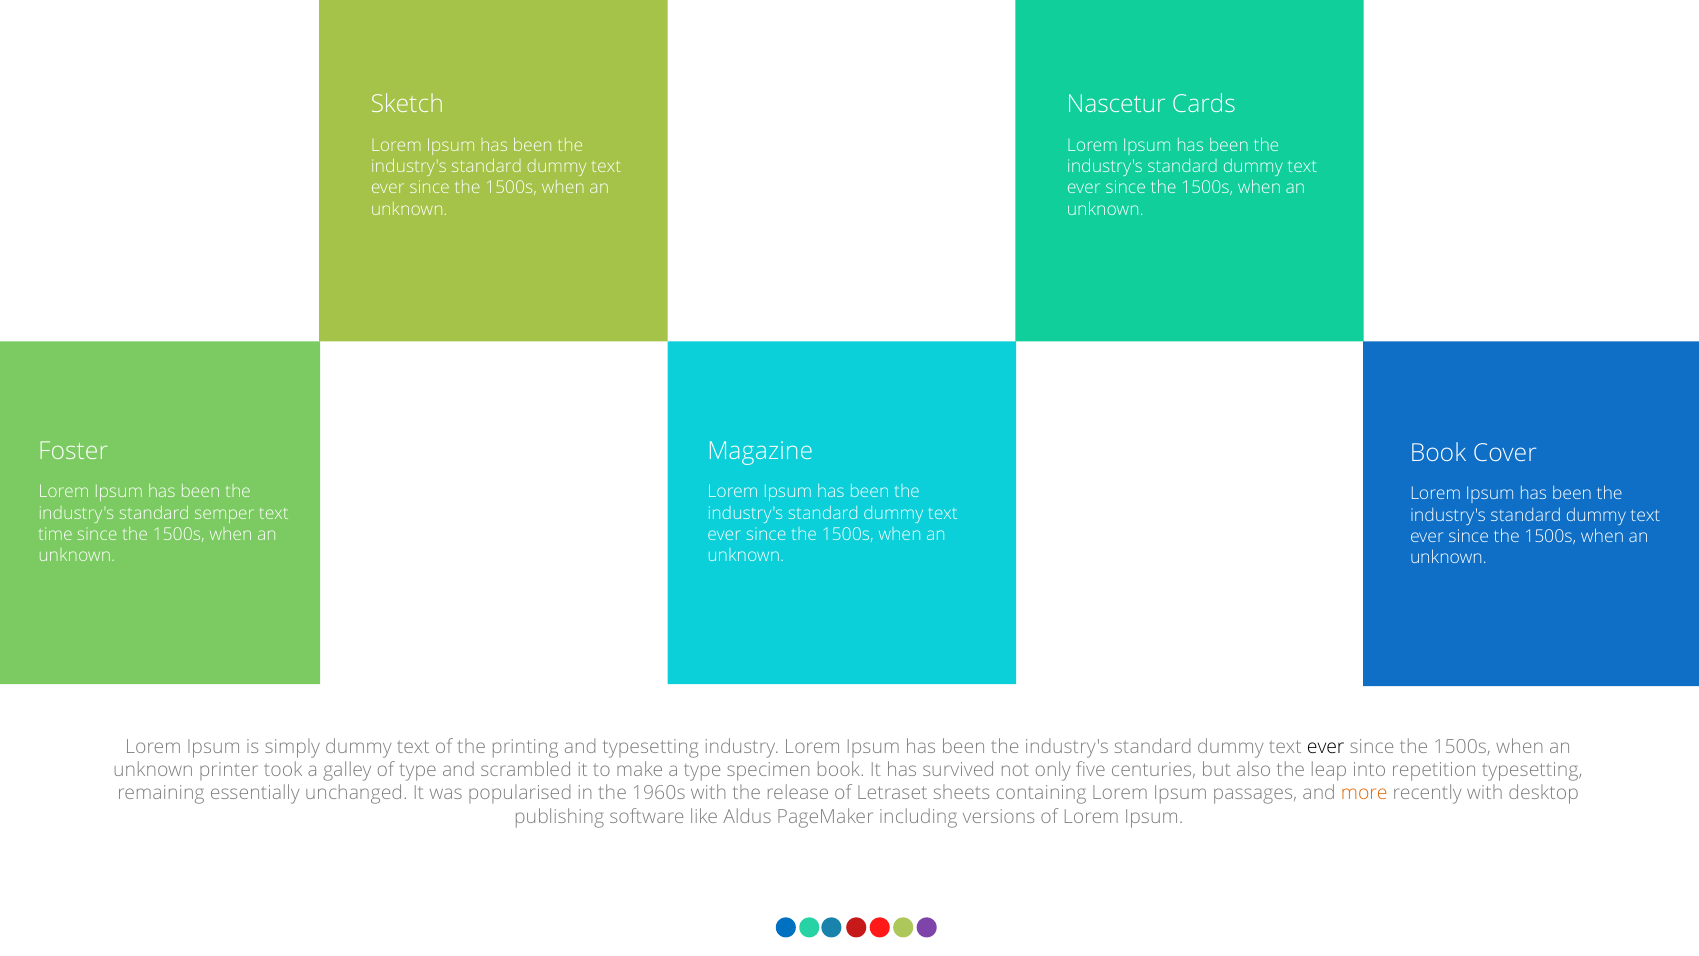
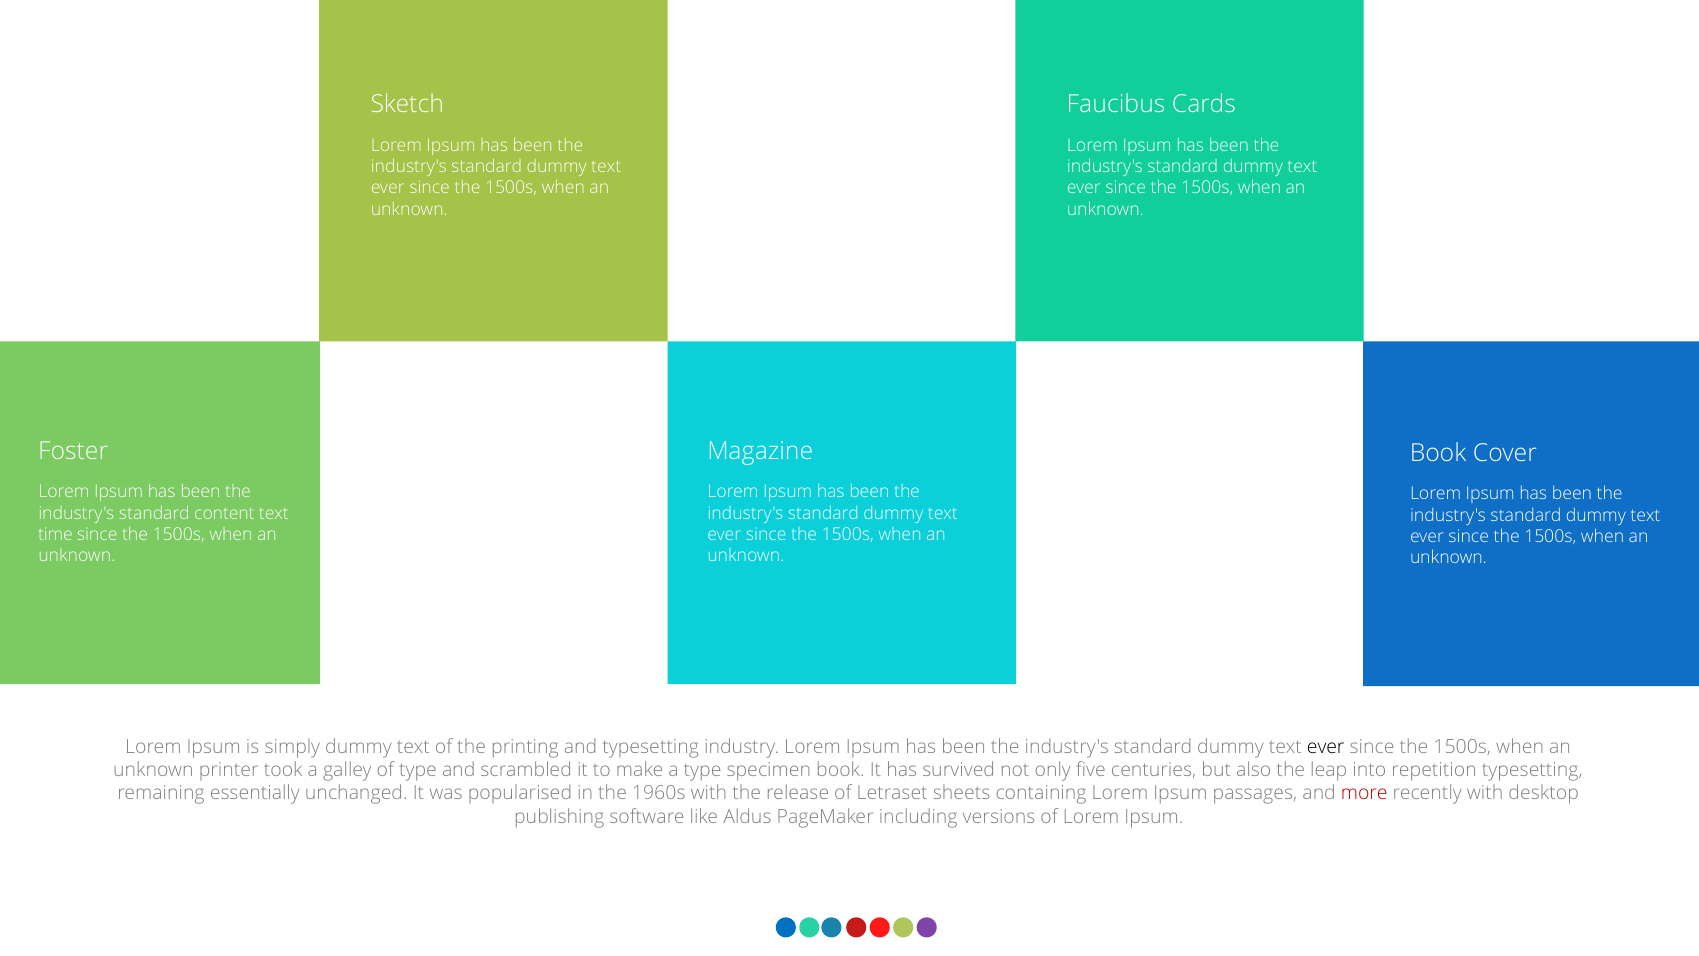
Nascetur: Nascetur -> Faucibus (1116, 105)
semper: semper -> content (224, 513)
more colour: orange -> red (1364, 793)
